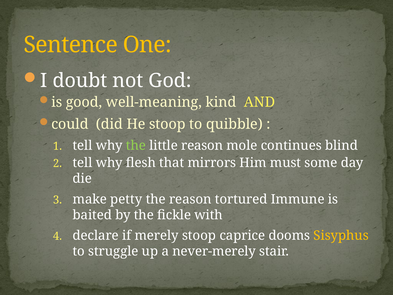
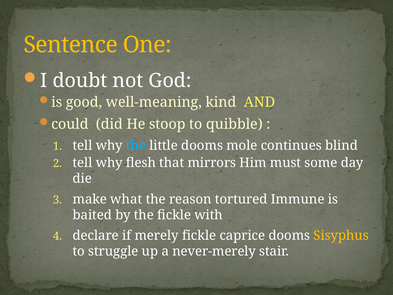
the colour: light green -> light blue (136, 145)
little reason: reason -> dooms (202, 145)
petty: petty -> what (126, 199)
merely stoop: stoop -> fickle (199, 235)
